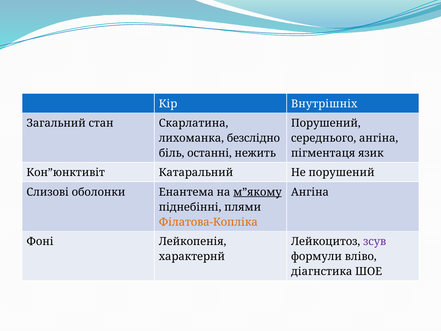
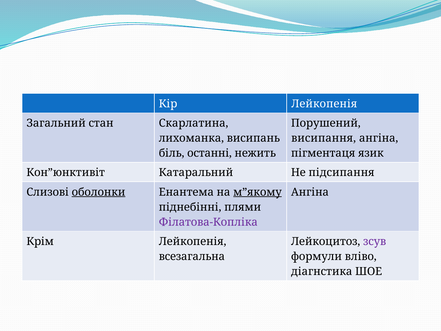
Кір Внутрішніх: Внутрішніх -> Лейкопенія (324, 104)
безслідно: безслідно -> висипань (253, 138)
середнього: середнього -> висипання (324, 138)
Не порушений: порушений -> підсипання (342, 173)
оболонки underline: none -> present (99, 192)
Філатова-Копліка colour: orange -> purple (208, 222)
Фоні: Фоні -> Крім (40, 241)
характернй: характернй -> всезагальна (192, 256)
